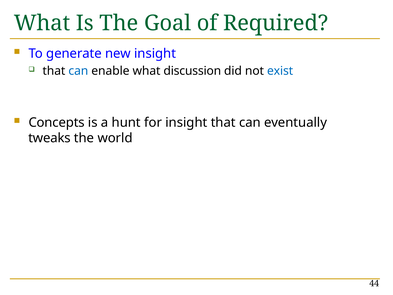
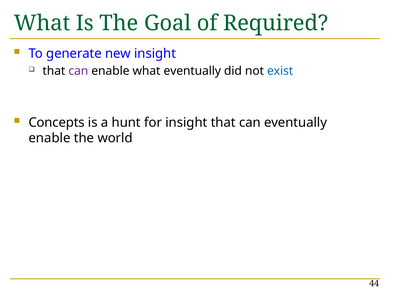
can colour: blue -> purple (78, 71)
what discussion: discussion -> eventually (192, 71)
tweaks: tweaks -> enable (49, 138)
